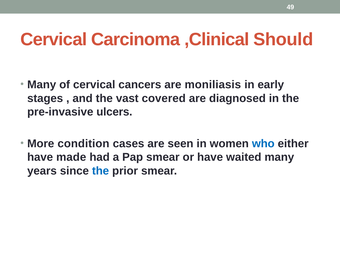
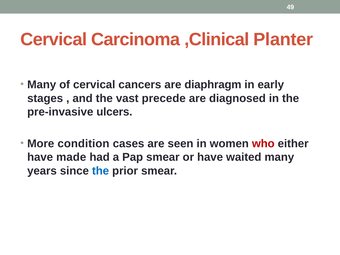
Should: Should -> Planter (283, 40)
moniliasis: moniliasis -> diaphragm (213, 85)
covered: covered -> precede (164, 98)
who colour: blue -> red (263, 144)
